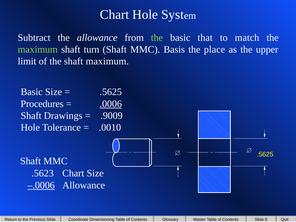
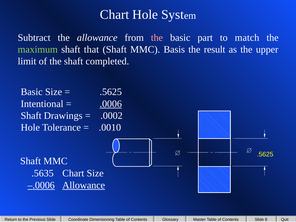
the colour: light green -> pink (157, 38)
that: that -> part (205, 38)
turn: turn -> that (91, 49)
place: place -> result (215, 49)
shaft maximum: maximum -> completed (107, 61)
Procedures: Procedures -> Intentional (42, 104)
.9009: .9009 -> .0002 (111, 116)
.5623: .5623 -> .5635 (43, 173)
Allowance underline: none -> present (84, 185)
